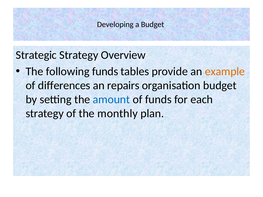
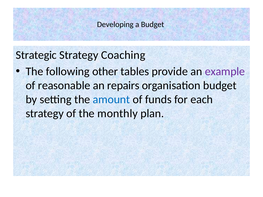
Overview: Overview -> Coaching (123, 55)
following funds: funds -> other (105, 72)
example colour: orange -> purple (225, 72)
differences: differences -> reasonable (64, 86)
